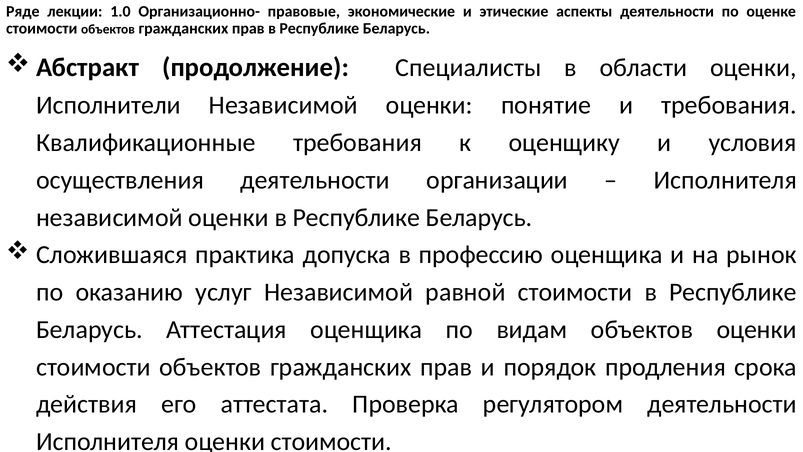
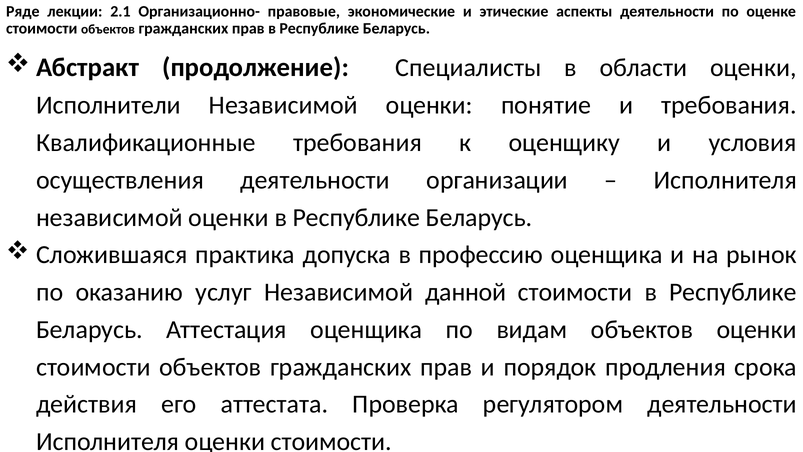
1.0: 1.0 -> 2.1 (120, 11)
равной: равной -> данной (466, 292)
